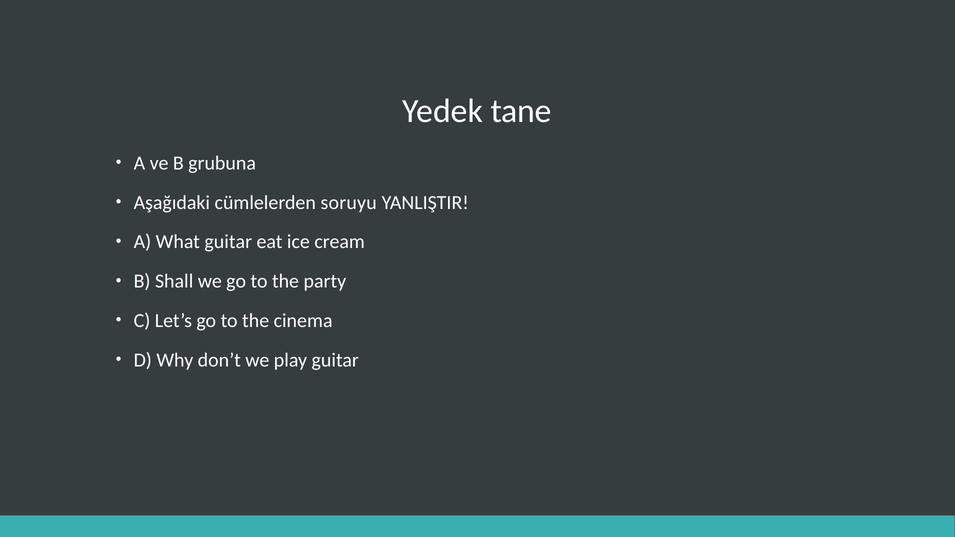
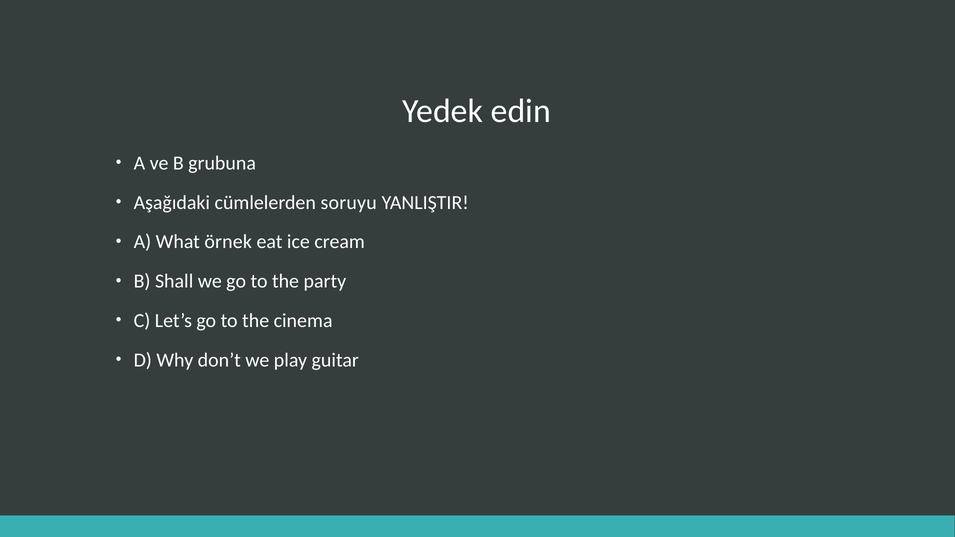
tane: tane -> edin (521, 111)
What guitar: guitar -> örnek (228, 242)
